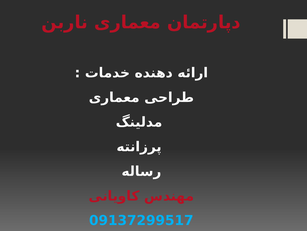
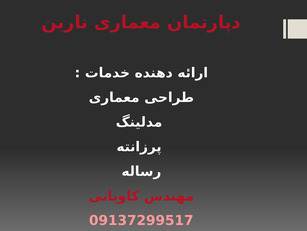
09137299517 colour: light blue -> pink (141, 220)
